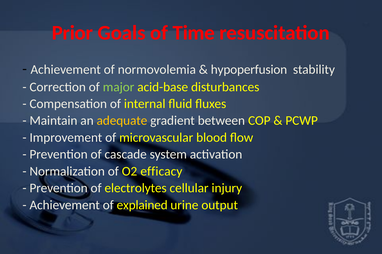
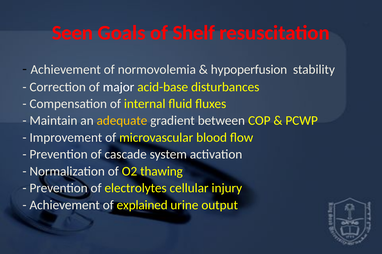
Prior: Prior -> Seen (72, 33)
Time: Time -> Shelf (194, 33)
major colour: light green -> white (119, 87)
efficacy: efficacy -> thawing (162, 172)
